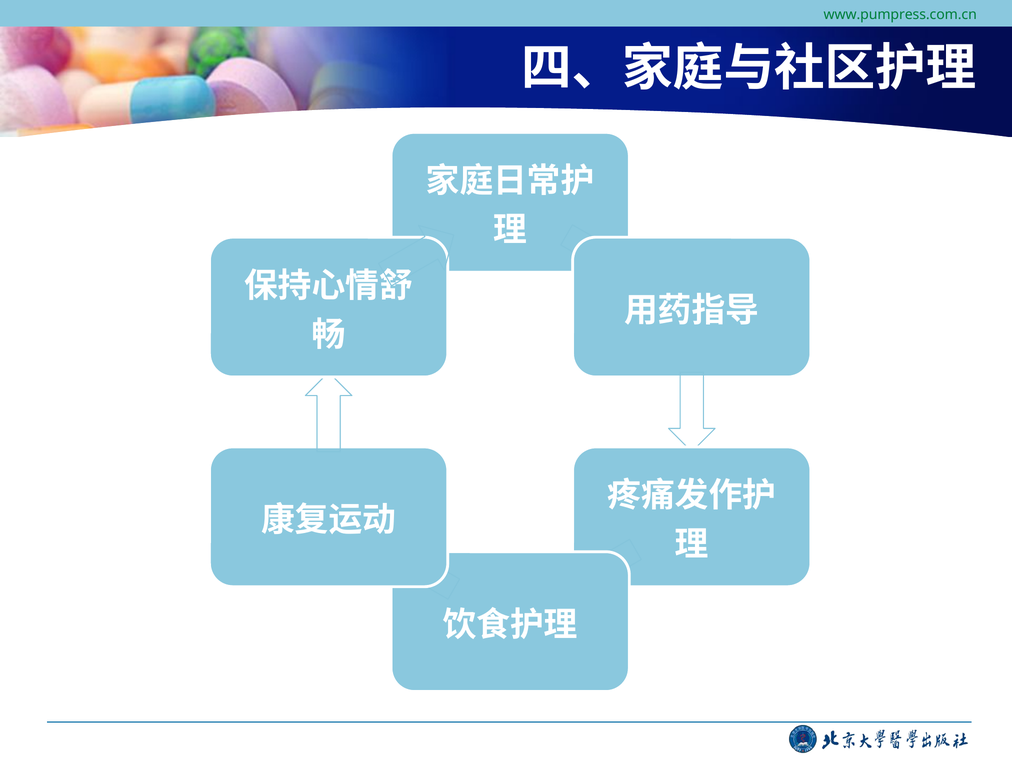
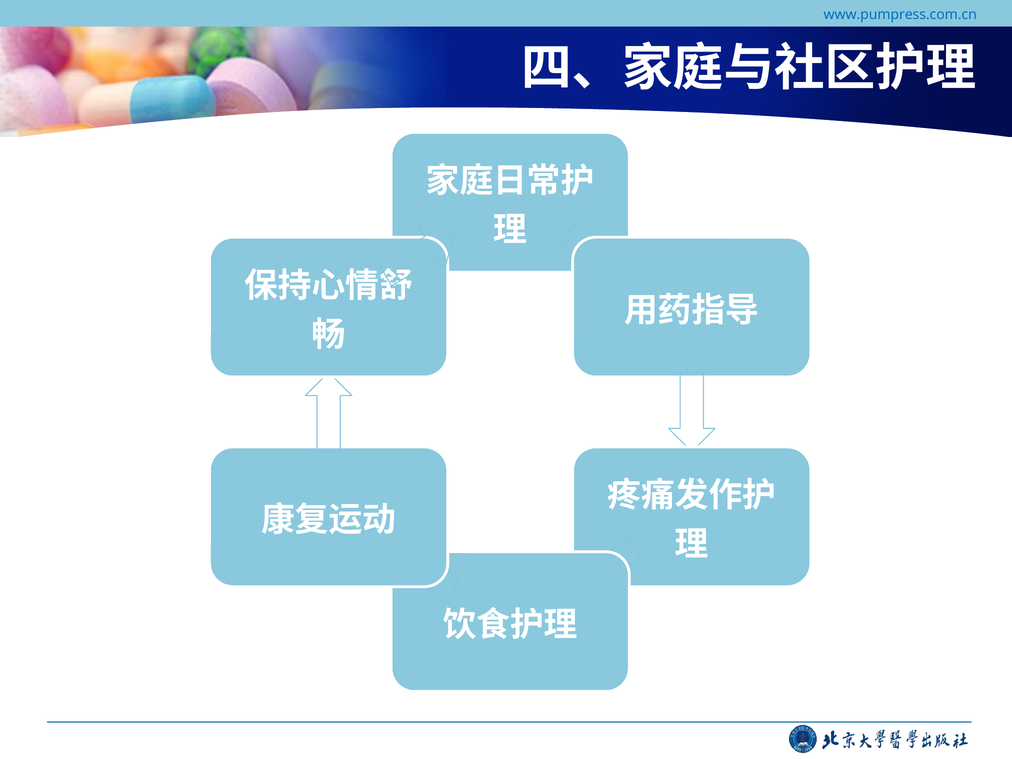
www.pumpress.com.cn colour: green -> blue (900, 14)
